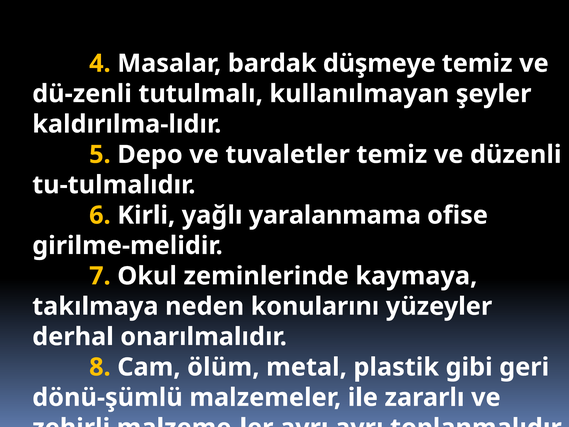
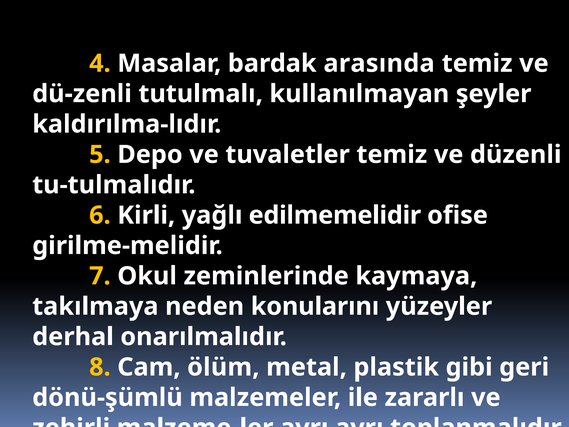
düşmeye: düşmeye -> arasında (379, 63)
yaralanmama: yaralanmama -> edilmemelidir (335, 215)
